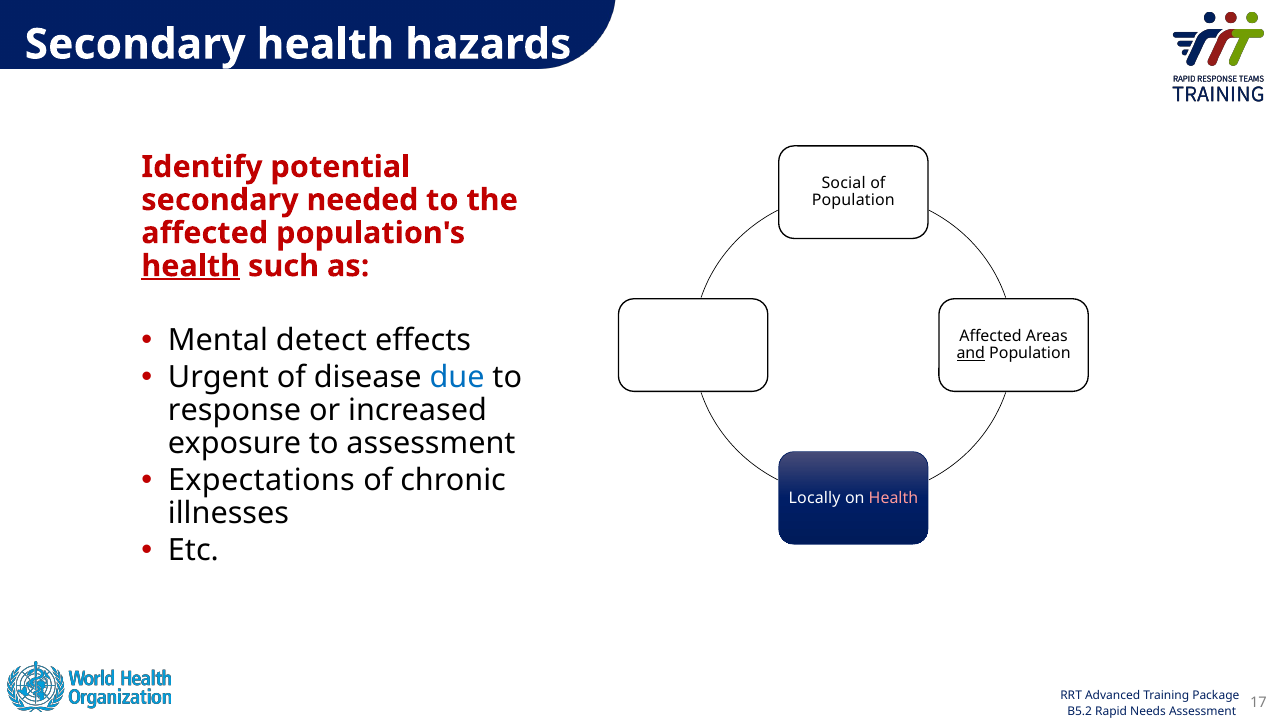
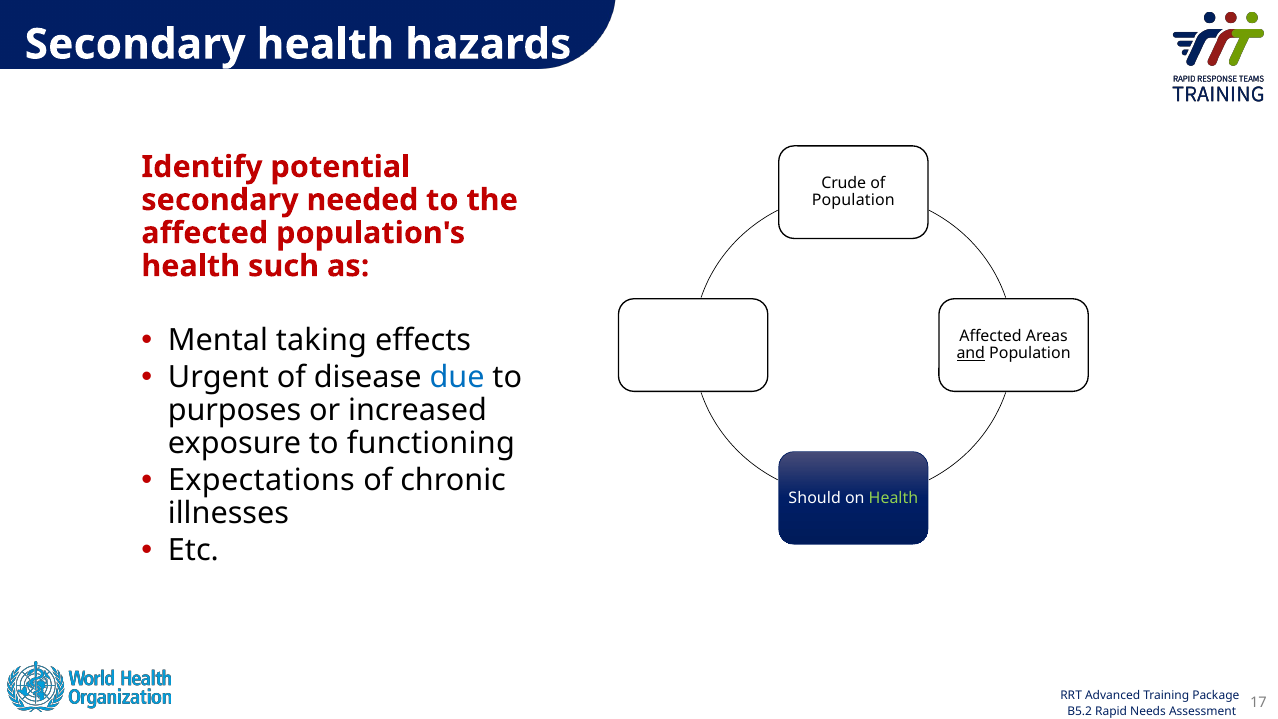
Social: Social -> Crude (844, 183)
health underline: present -> none (191, 266)
detect: detect -> taking (321, 340)
response: response -> purposes (235, 410)
to assessment: assessment -> functioning (431, 443)
Locally: Locally -> Should (815, 498)
Health colour: pink -> light green (893, 498)
